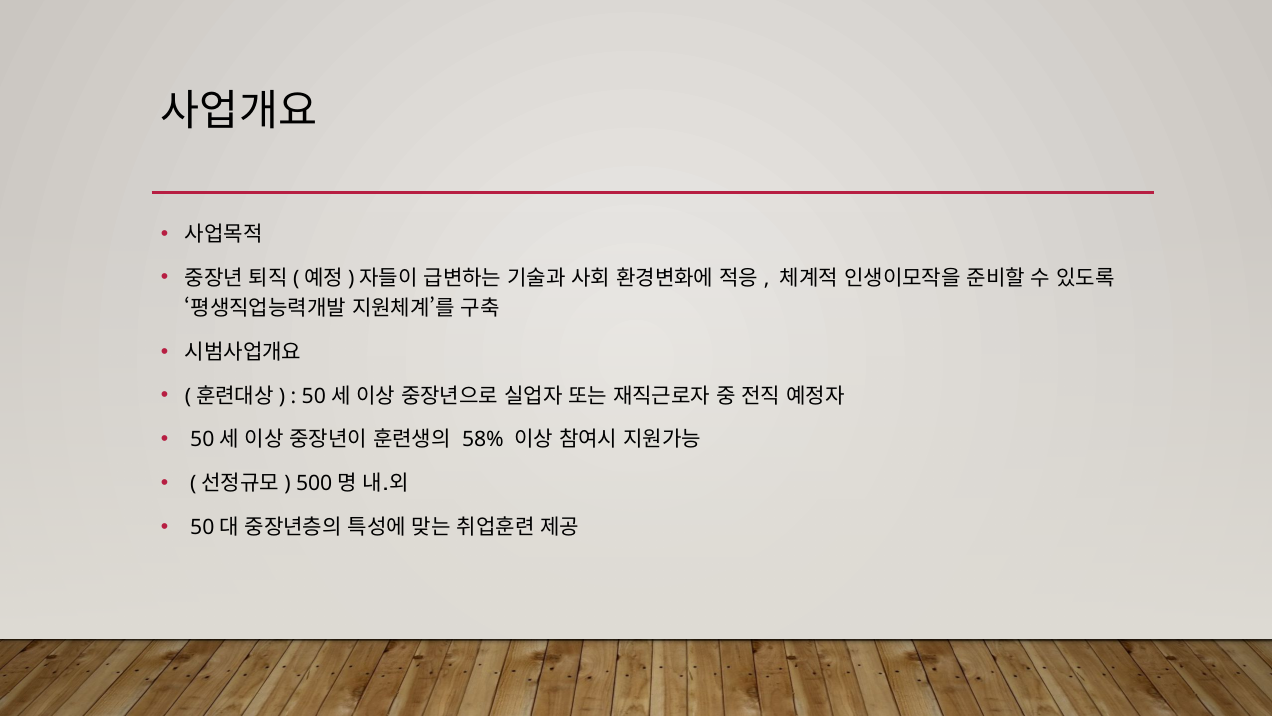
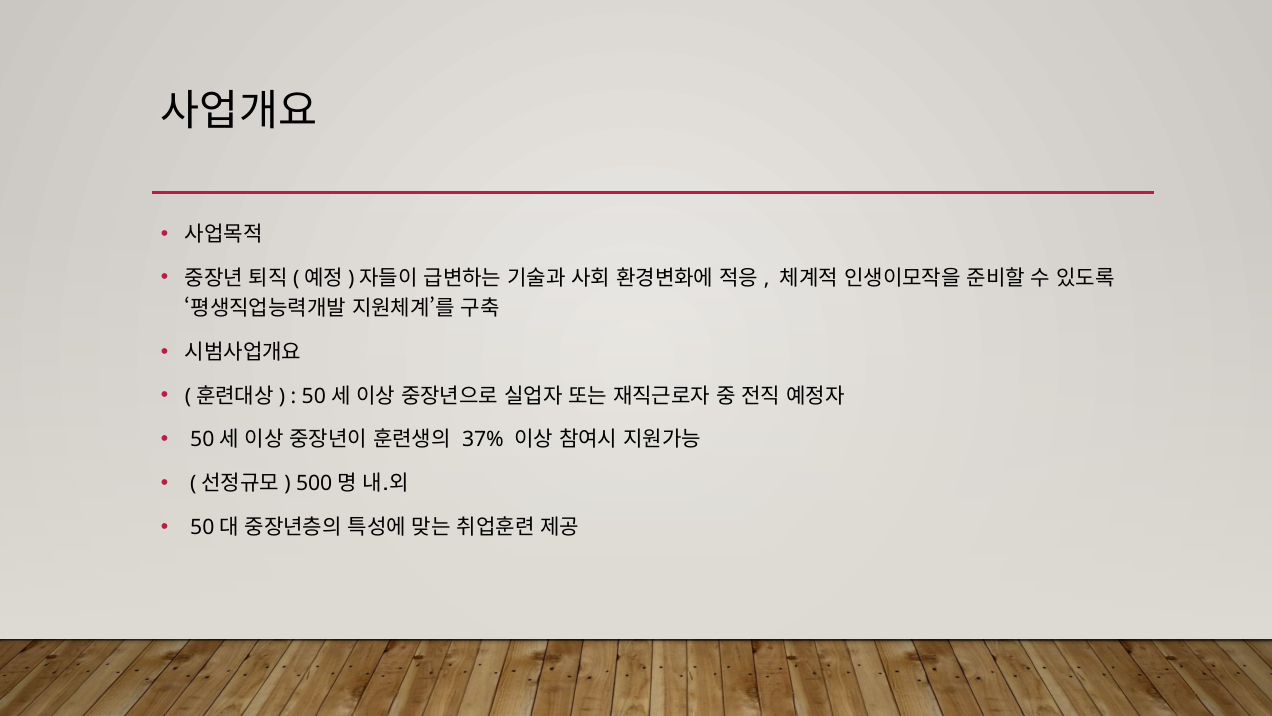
58%: 58% -> 37% (483, 440)
